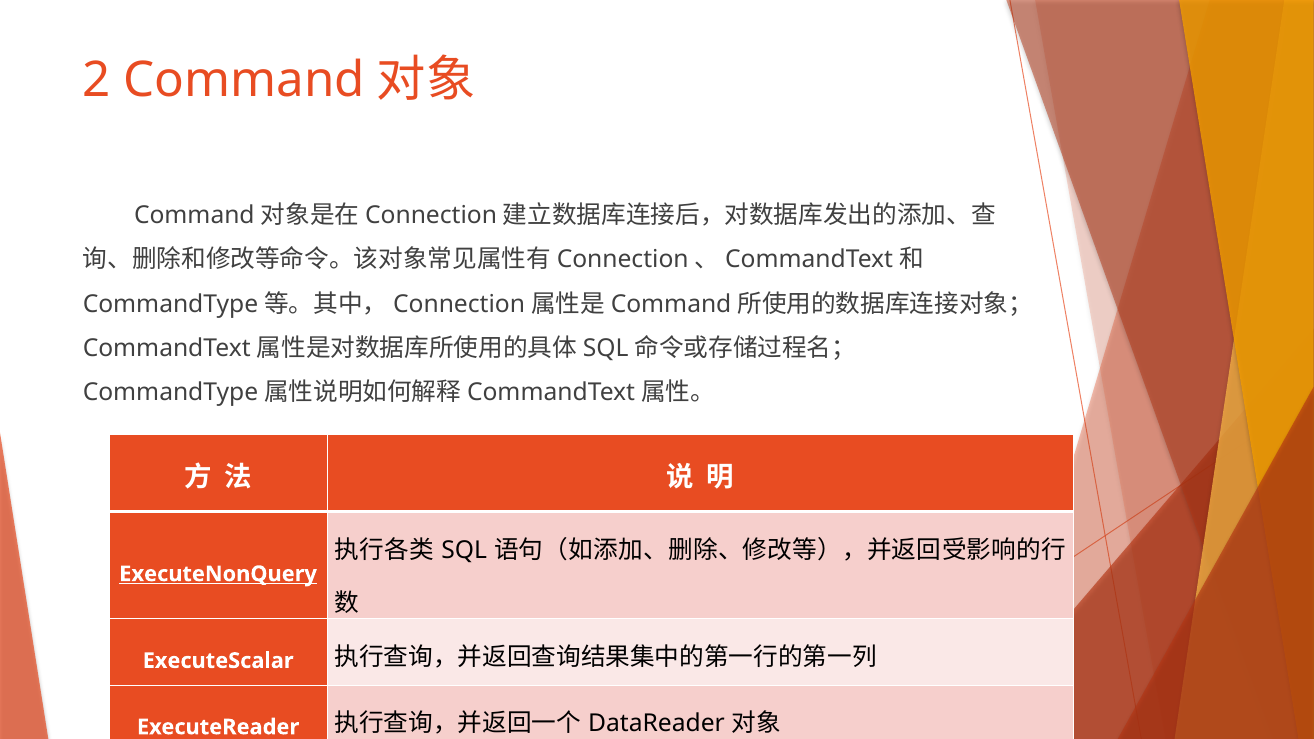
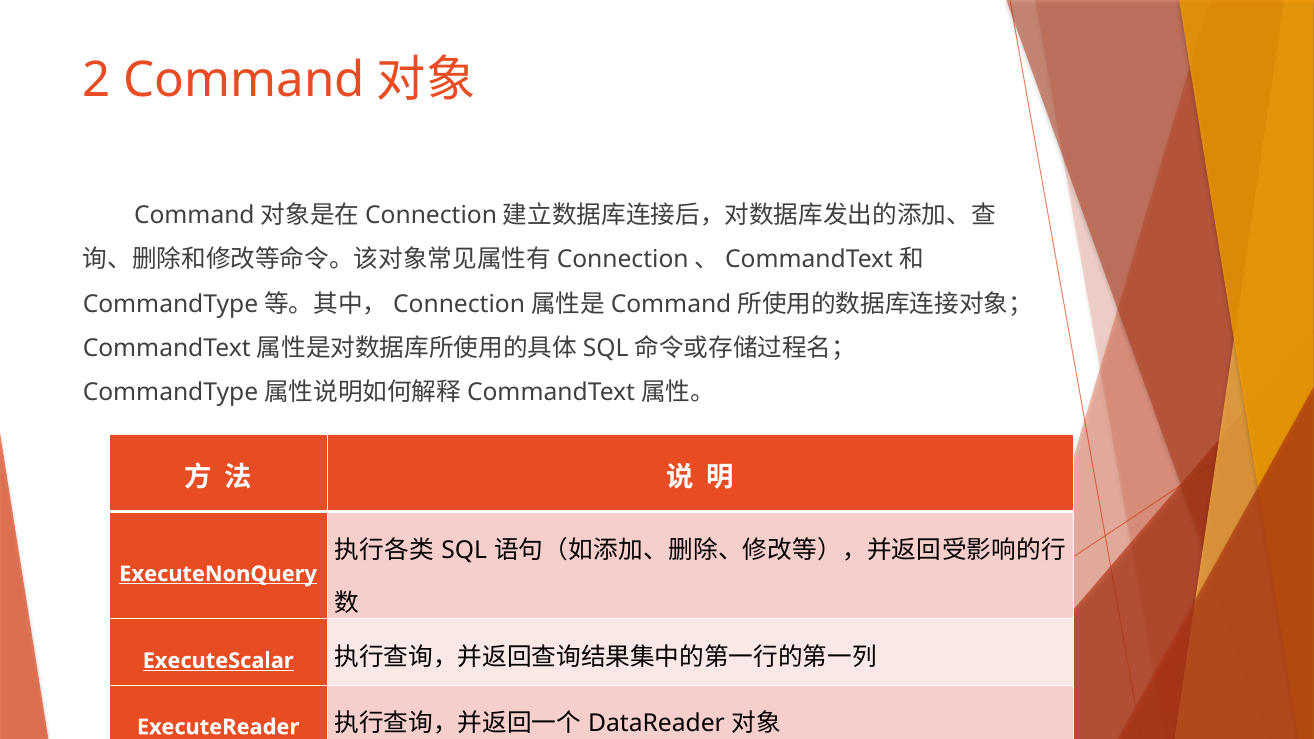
ExecuteScalar underline: none -> present (218, 661)
